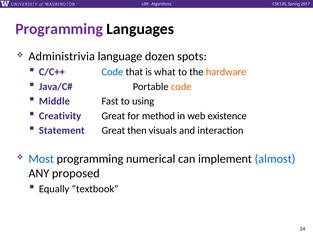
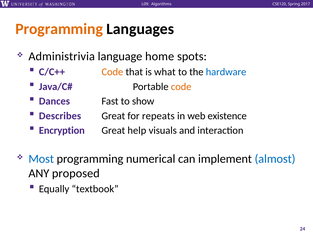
Programming colour: purple -> orange (59, 29)
dozen: dozen -> home (160, 56)
Code colour: blue -> orange (112, 72)
hardware colour: orange -> blue (226, 72)
Middle: Middle -> Dances (54, 101)
using: using -> show (143, 101)
Creativity: Creativity -> Describes (60, 116)
method: method -> repeats (158, 116)
Statement: Statement -> Encryption (62, 130)
then: then -> help (137, 130)
